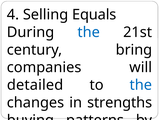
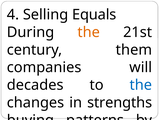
the colour: blue -> orange (89, 32)
bring: bring -> them (134, 49)
detailed: detailed -> decades (35, 84)
